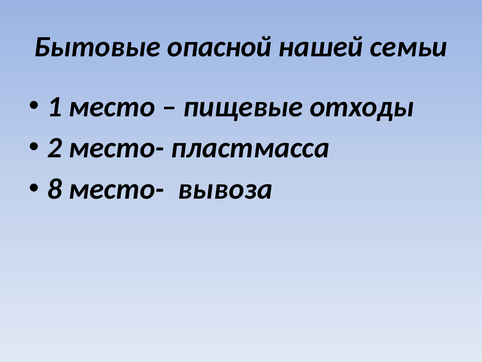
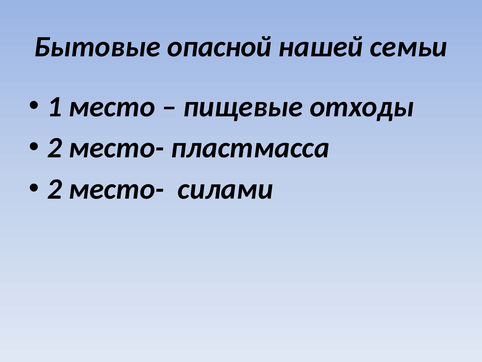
8: 8 -> 2 (54, 189)
вывоза: вывоза -> силами (225, 189)
